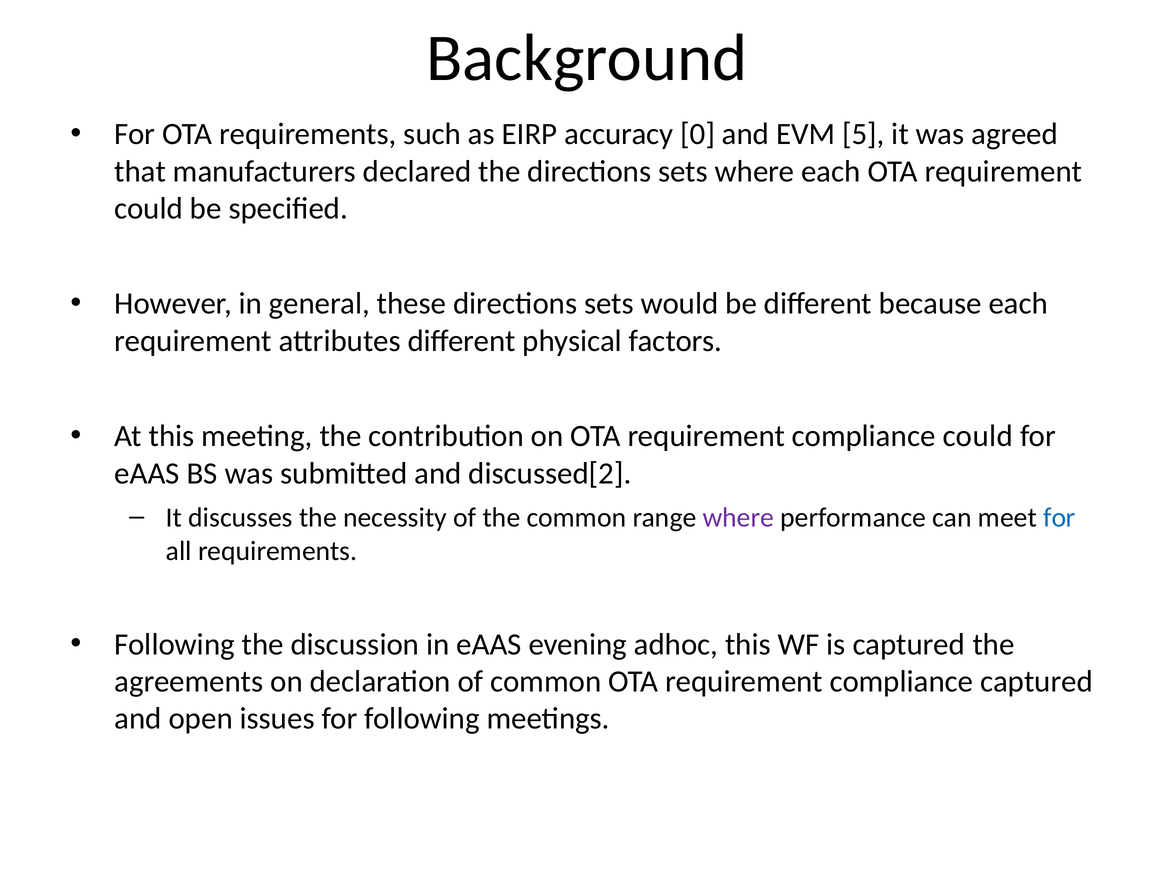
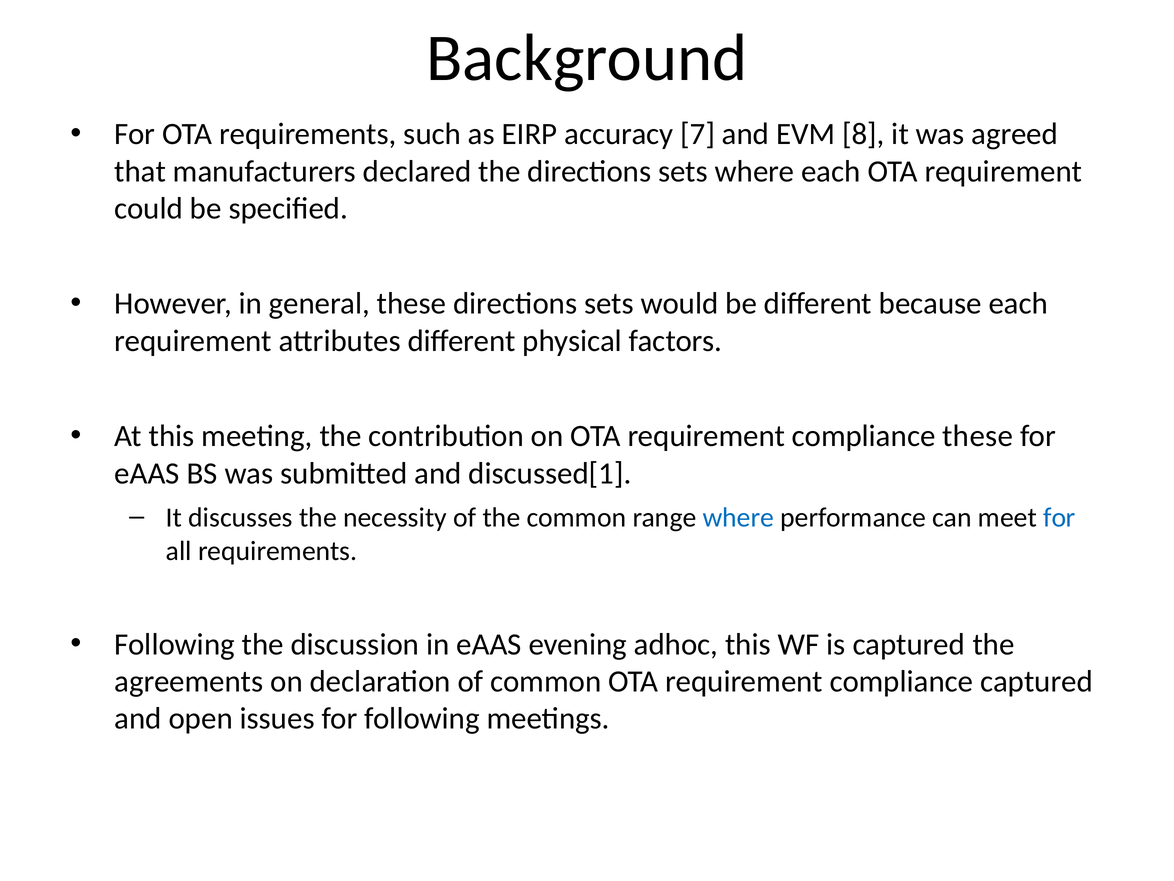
0: 0 -> 7 (698, 134)
5: 5 -> 8 (863, 134)
compliance could: could -> these (978, 436)
discussed[2: discussed[2 -> discussed[1 (550, 473)
where colour: purple -> blue (738, 517)
